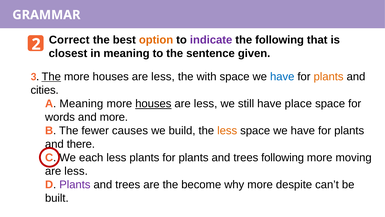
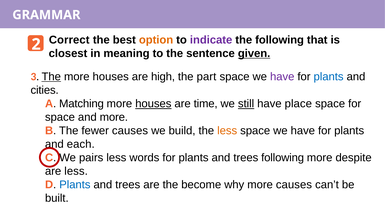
given underline: none -> present (254, 53)
less: less -> high (163, 77)
with: with -> part (206, 77)
have colour: blue -> purple (282, 77)
plants colour: orange -> blue (329, 77)
A Meaning: Meaning -> Matching (81, 103)
less: less -> time (206, 103)
still underline: none -> present (246, 103)
words: words -> space (60, 117)
there: there -> each (81, 144)
each: each -> pairs (91, 157)
less plants: plants -> words (144, 157)
moving: moving -> despite (354, 157)
Plants colour: purple -> blue (75, 184)
more despite: despite -> causes (294, 184)
